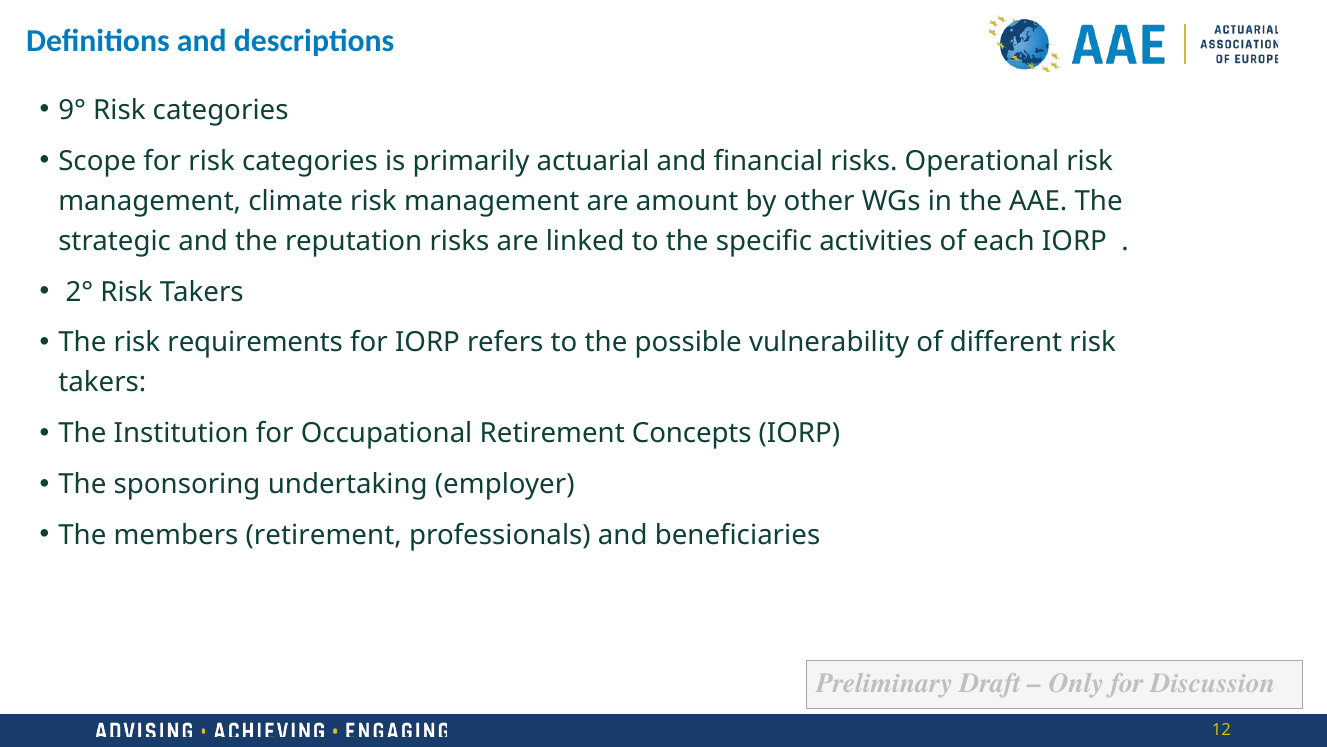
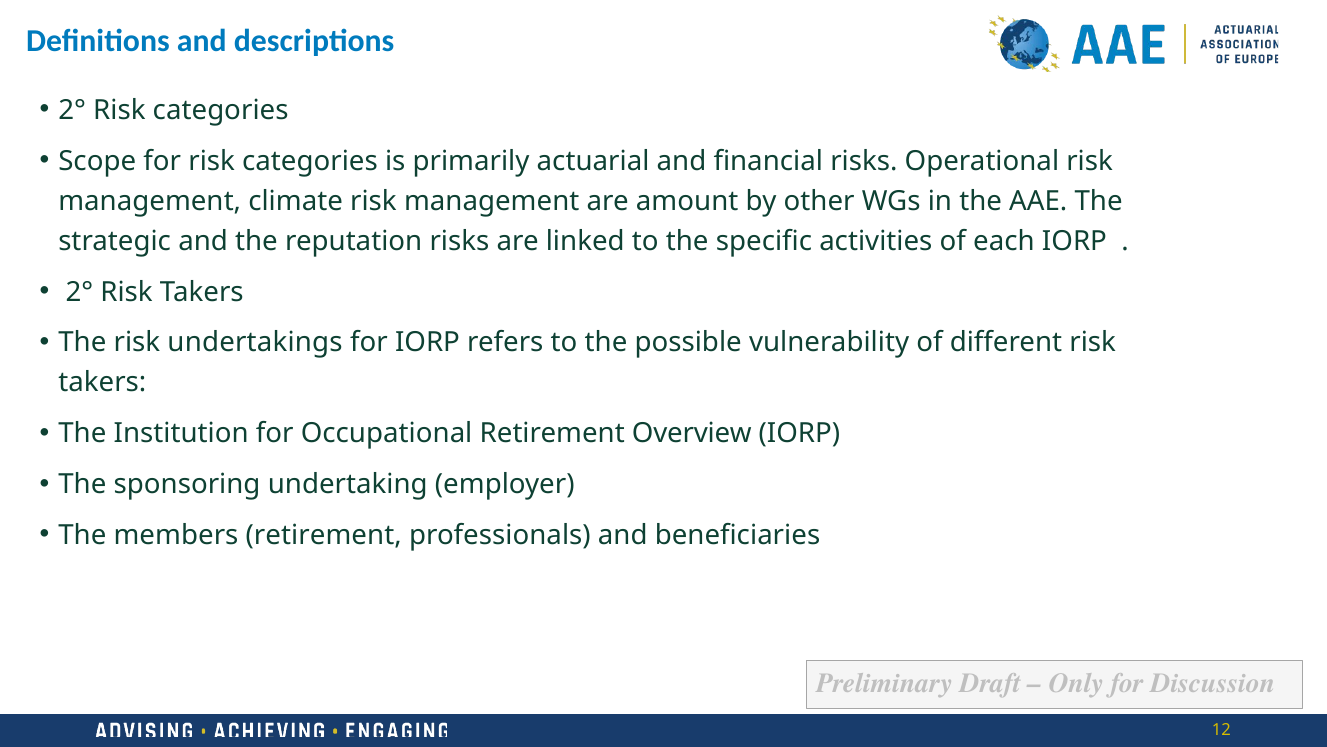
9°: 9° -> 2° (72, 110)
requirements: requirements -> undertakings (255, 343)
Concepts: Concepts -> Overview (692, 433)
